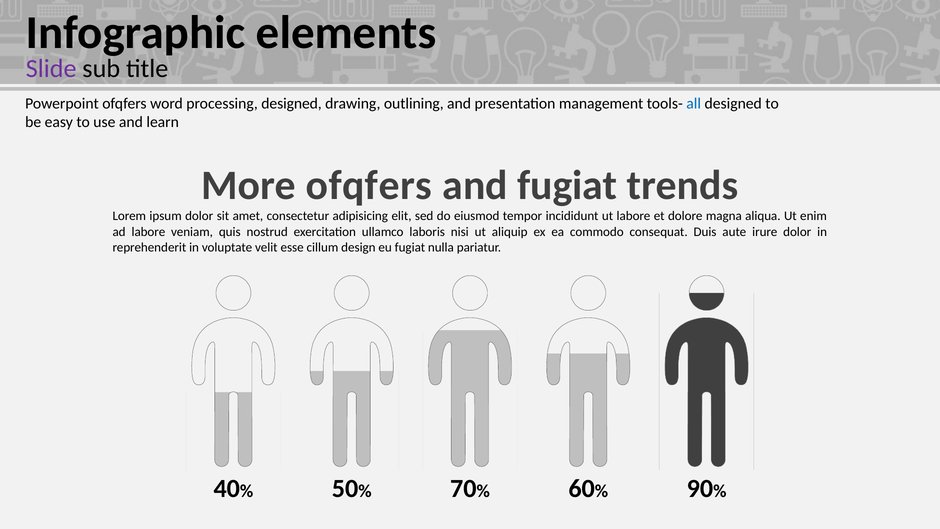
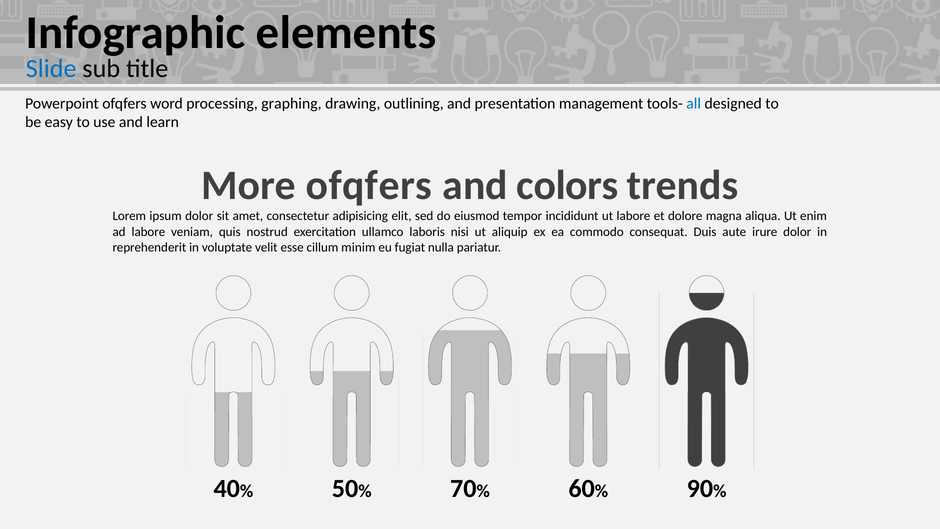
Slide colour: purple -> blue (51, 69)
processing designed: designed -> graphing (291, 103)
and fugiat: fugiat -> colors (567, 185)
design: design -> minim (358, 247)
